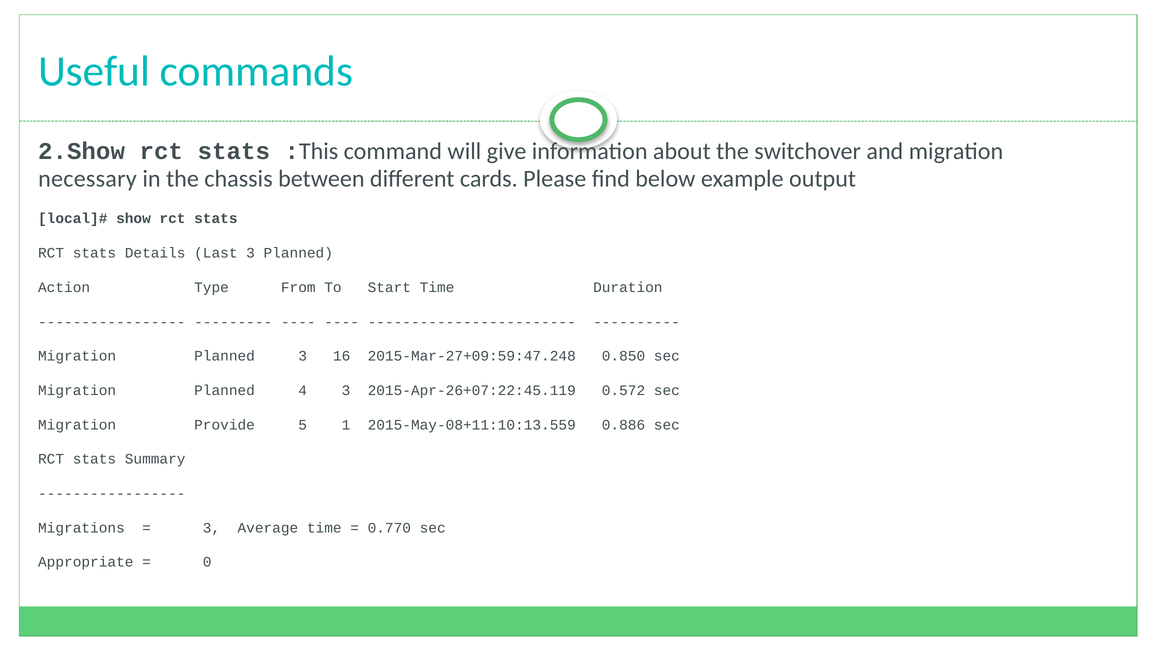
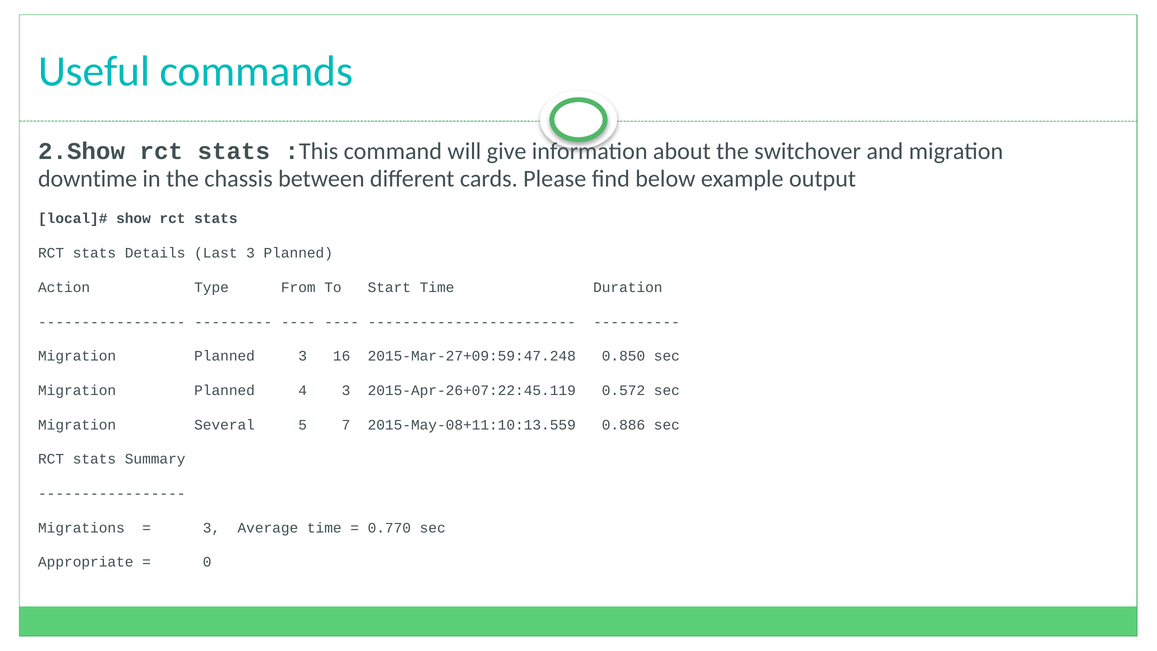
necessary: necessary -> downtime (88, 179)
Provide: Provide -> Several (225, 425)
1: 1 -> 7 (346, 425)
